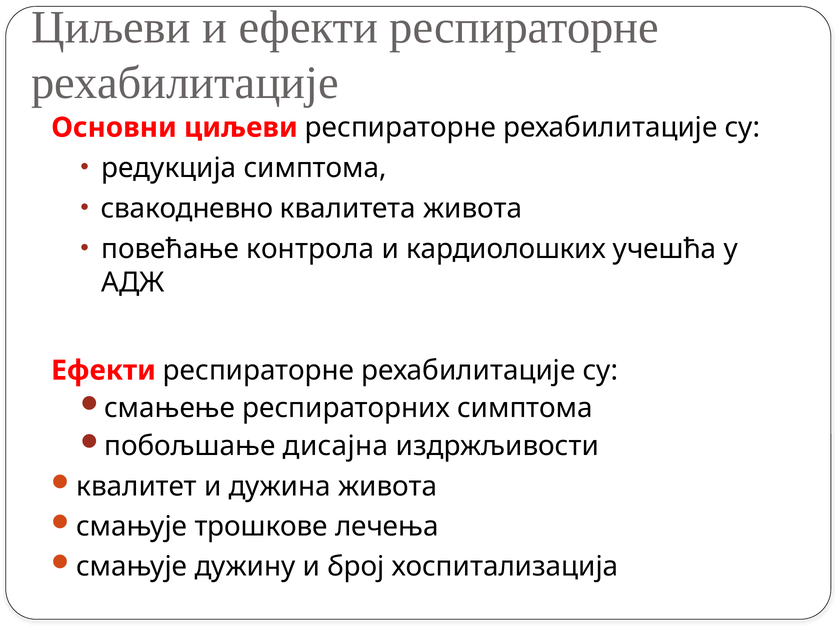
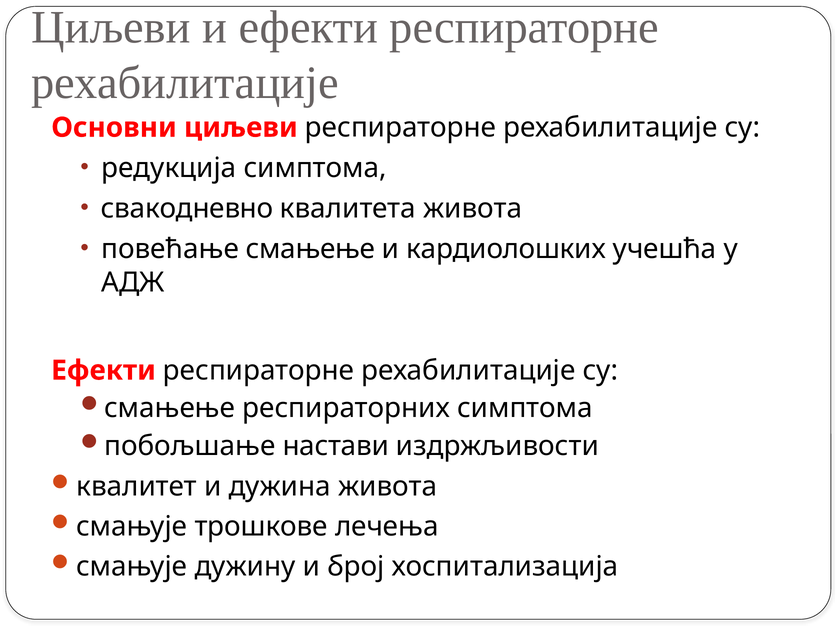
повећање контрола: контрола -> смањење (310, 249)
дисајна: дисајна -> настави (336, 446)
